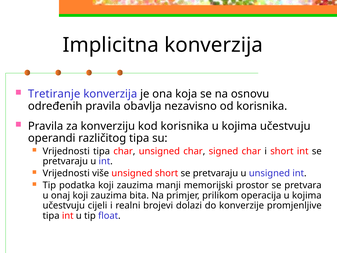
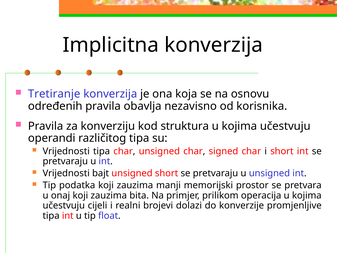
kod korisnika: korisnika -> struktura (185, 126)
više: više -> bajt (101, 173)
